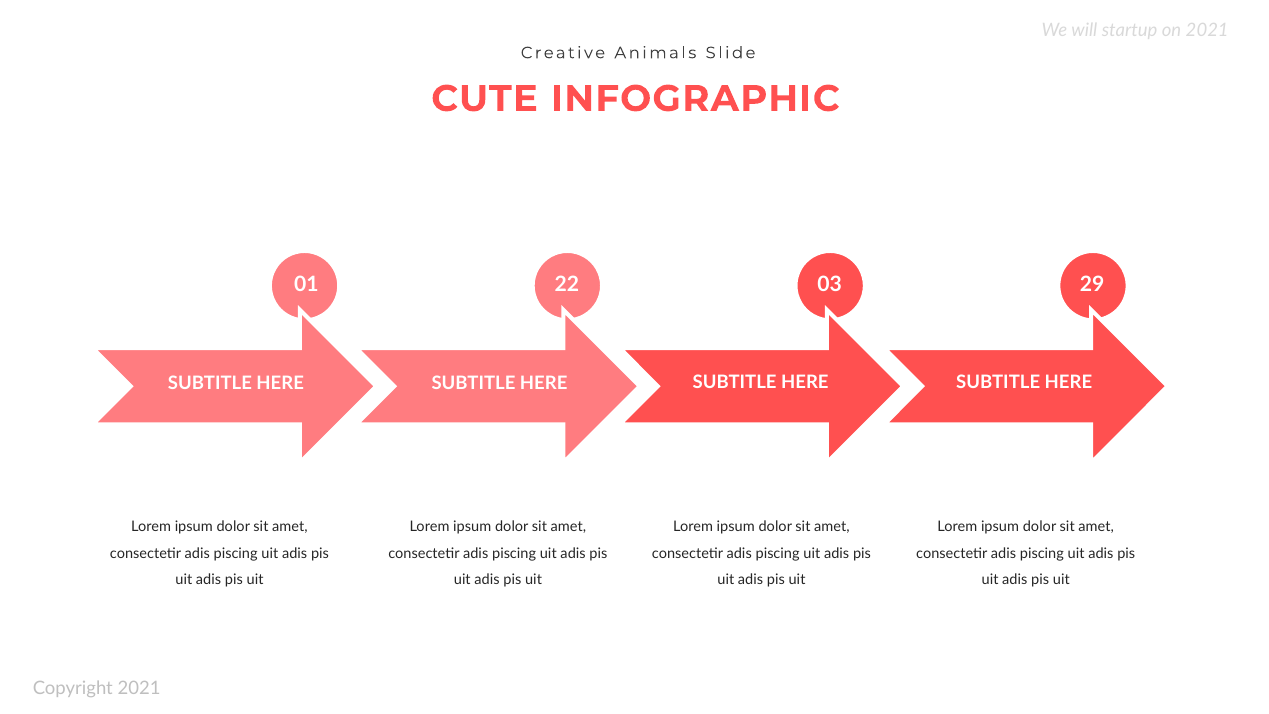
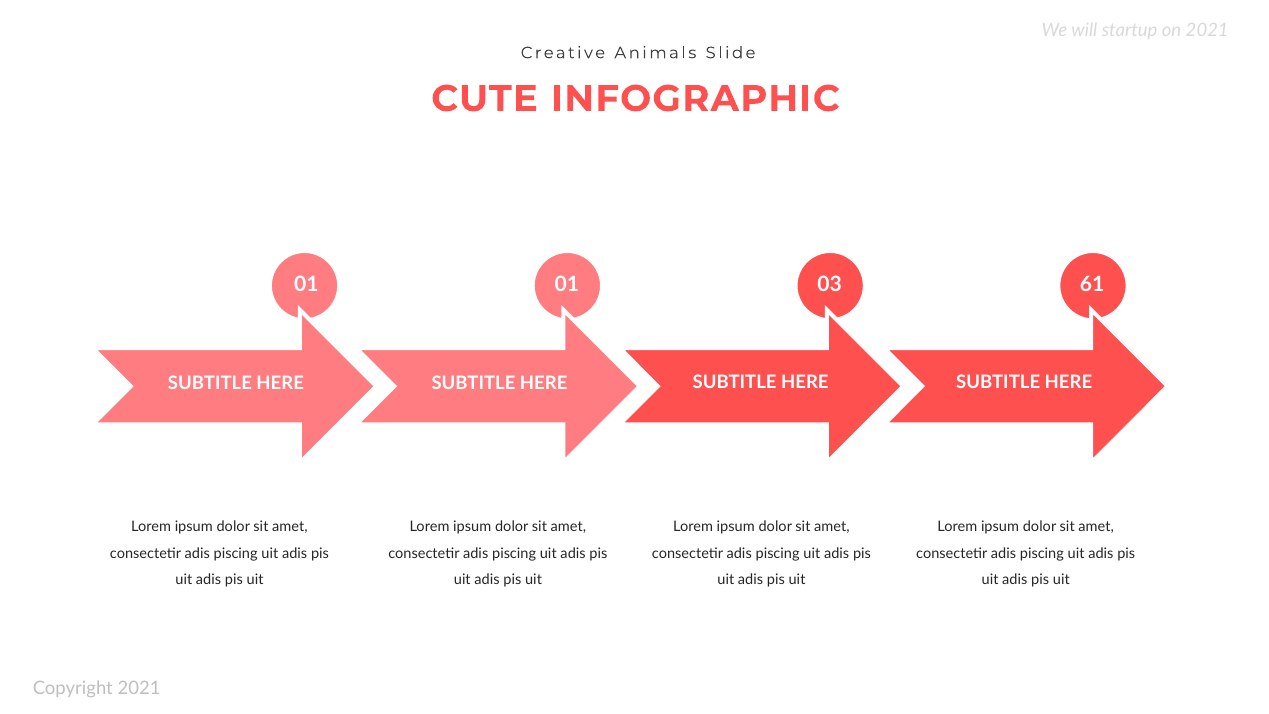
01 22: 22 -> 01 (567, 285)
29: 29 -> 61 (1092, 285)
